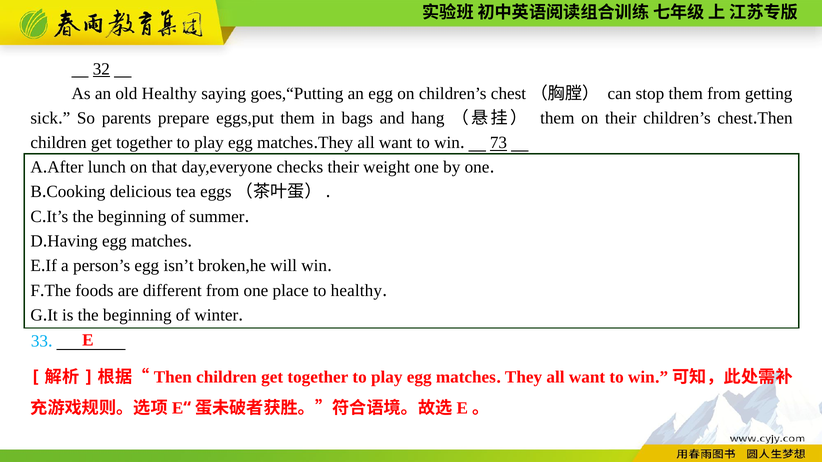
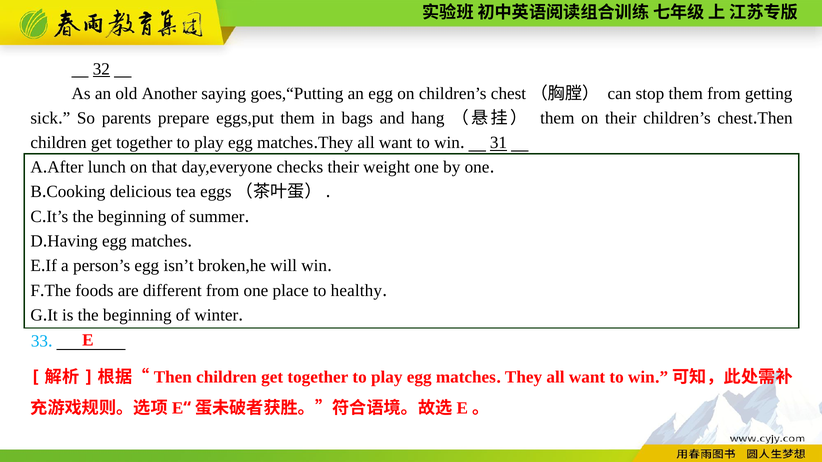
old Healthy: Healthy -> Another (169, 94)
73: 73 -> 31 (498, 143)
